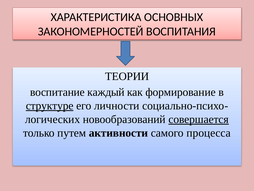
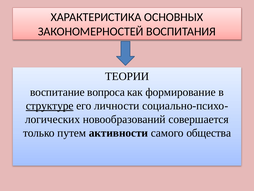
каждый: каждый -> вопроса (106, 92)
совершается underline: present -> none (199, 119)
процесса: процесса -> общества (209, 133)
